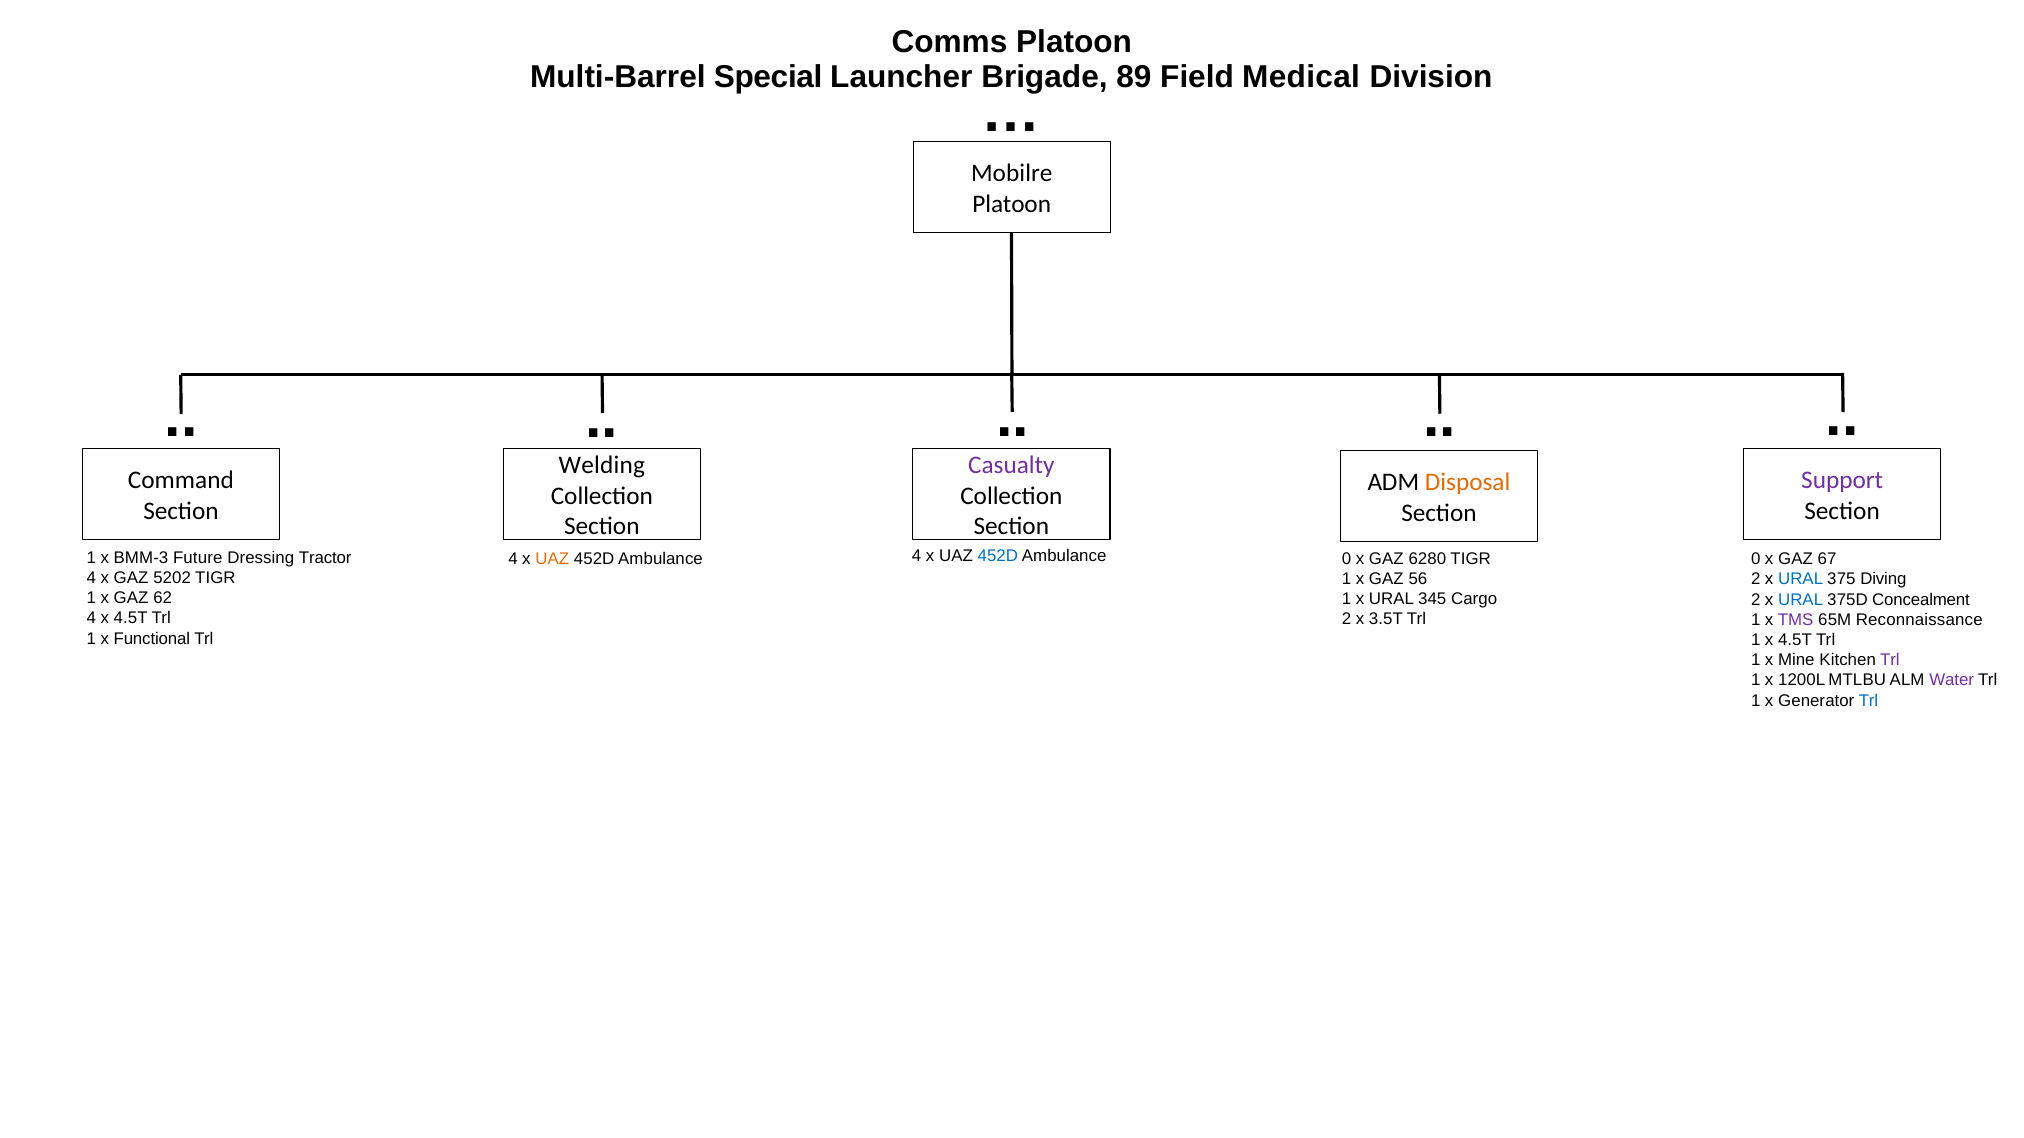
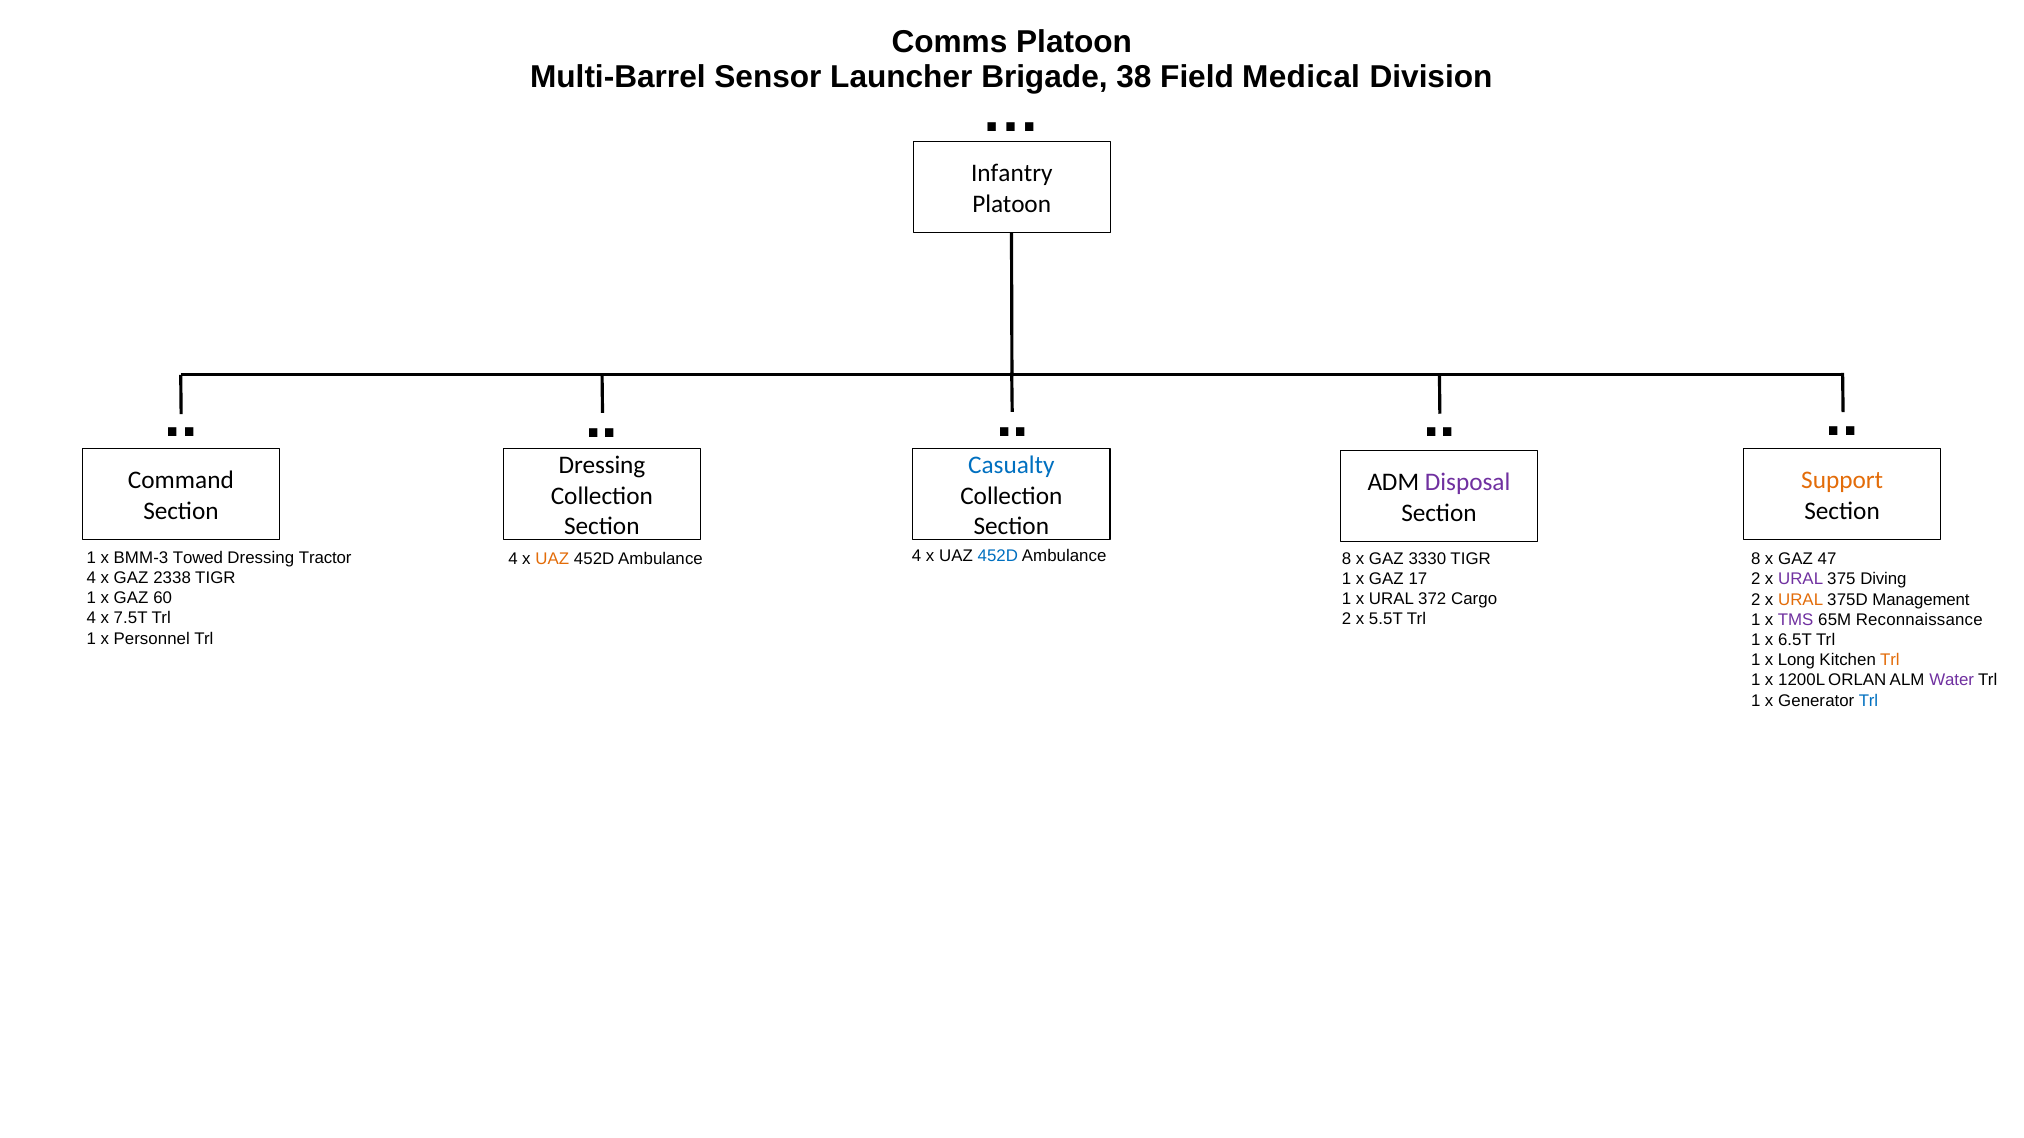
Special: Special -> Sensor (768, 77)
89: 89 -> 38 (1134, 77)
Mobilre: Mobilre -> Infantry (1012, 173)
Casualty colour: purple -> blue (1011, 466)
Welding: Welding -> Dressing (602, 466)
Support colour: purple -> orange (1842, 481)
Disposal colour: orange -> purple (1468, 483)
0: 0 -> 8 (1347, 559)
6280: 6280 -> 3330 (1427, 559)
Future: Future -> Towed (198, 558)
0: 0 -> 8 (1756, 559)
67: 67 -> 47 (1827, 559)
5202: 5202 -> 2338 (172, 578)
56: 56 -> 17 (1418, 579)
URAL colour: blue -> purple (1801, 580)
62: 62 -> 60 (163, 598)
345: 345 -> 372 (1432, 599)
URAL colour: blue -> orange (1801, 600)
Concealment: Concealment -> Management (1921, 600)
4 x 4.5T: 4.5T -> 7.5T (131, 619)
3.5T: 3.5T -> 5.5T (1386, 619)
Functional: Functional -> Personnel (152, 639)
1 x 4.5T: 4.5T -> 6.5T (1795, 640)
Mine: Mine -> Long (1796, 660)
Trl colour: purple -> orange (1890, 660)
MTLBU: MTLBU -> ORLAN (1857, 681)
